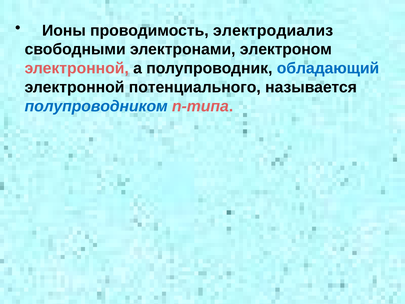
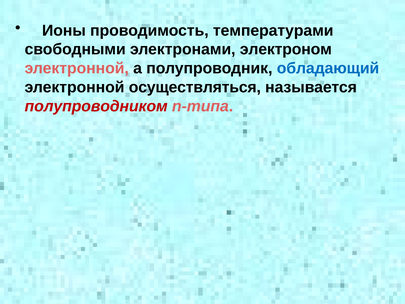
электродиализ: электродиализ -> температурами (273, 30)
потенциального: потенциального -> осуществляться (195, 87)
полупроводником colour: blue -> red (96, 106)
